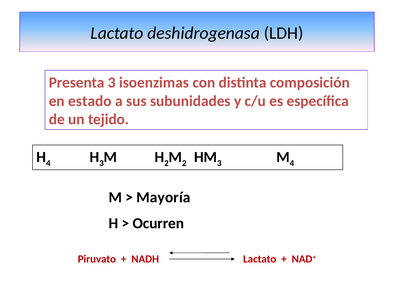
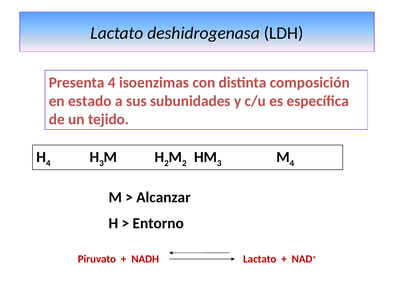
Presenta 3: 3 -> 4 (112, 82)
Mayoría: Mayoría -> Alcanzar (164, 197)
Ocurren: Ocurren -> Entorno (158, 223)
